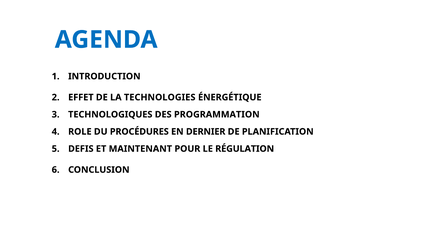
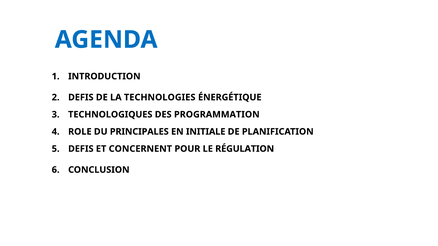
EFFET: EFFET -> DEFIS (81, 97)
PROCÉDURES: PROCÉDURES -> PRINCIPALES (139, 132)
DERNIER: DERNIER -> INITIALE (206, 132)
MAINTENANT: MAINTENANT -> CONCERNENT (140, 149)
